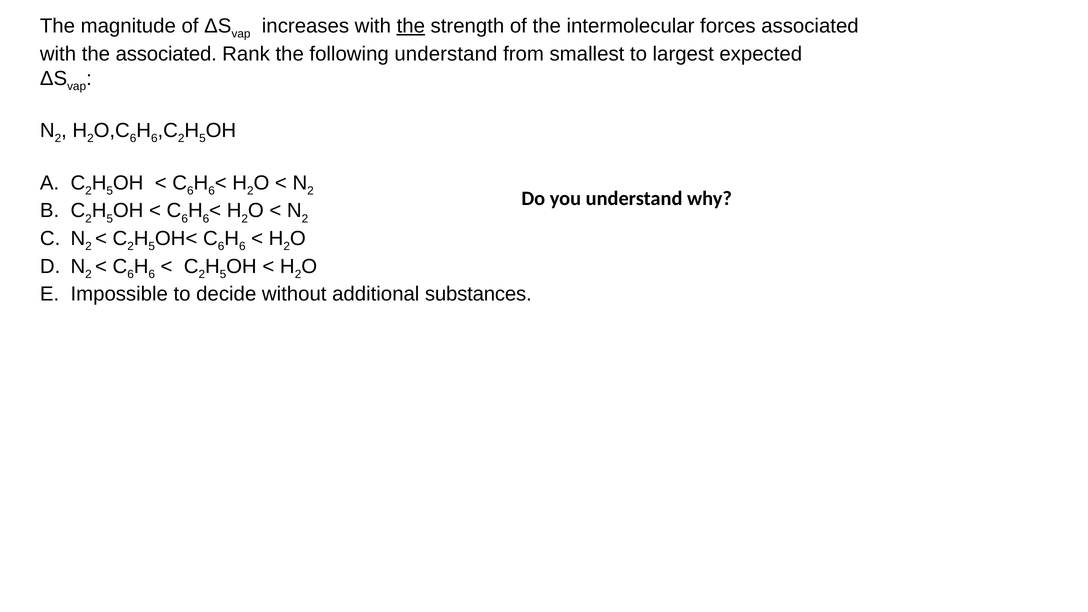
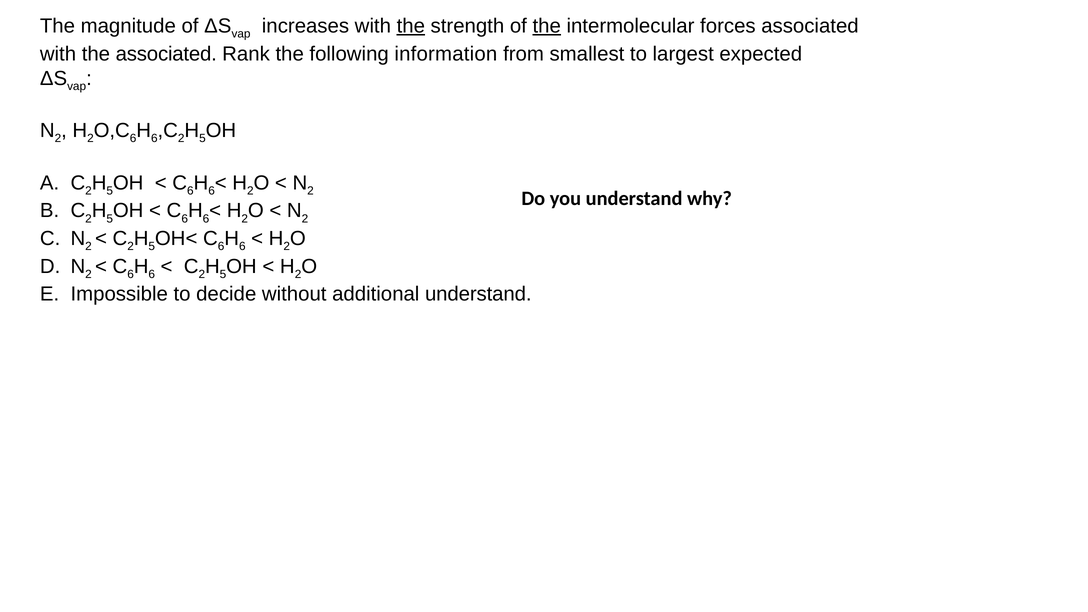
the underline: none -> present (547, 26)
following understand: understand -> information (446, 54)
additional substances: substances -> understand (478, 294)
